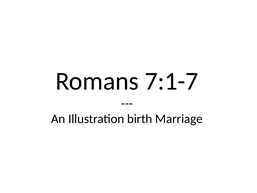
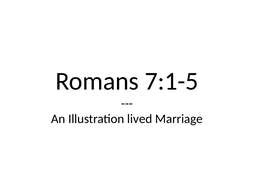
7:1-7: 7:1-7 -> 7:1-5 (172, 81)
birth: birth -> lived (140, 119)
